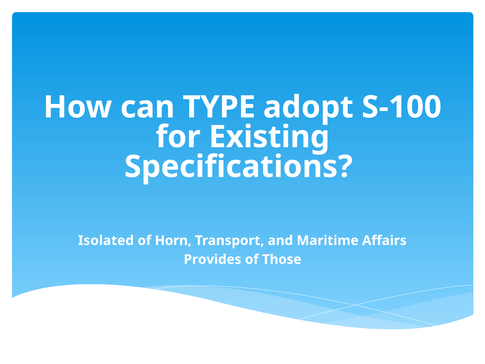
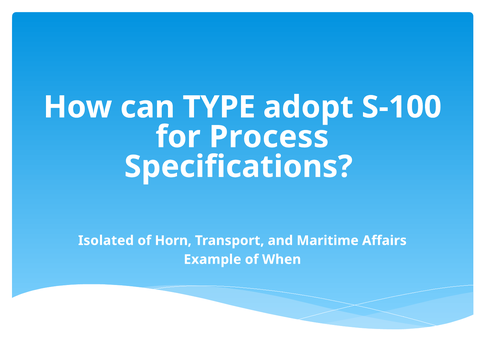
Existing: Existing -> Process (269, 137)
Provides: Provides -> Example (212, 259)
Those: Those -> When (282, 259)
